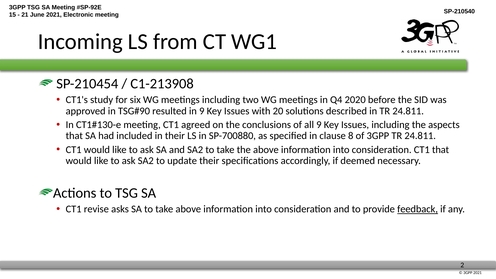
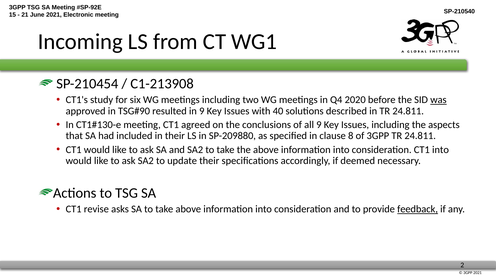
was underline: none -> present (438, 100)
20: 20 -> 40 (278, 111)
SP-700880: SP-700880 -> SP-209880 (232, 136)
CT1 that: that -> into (441, 150)
